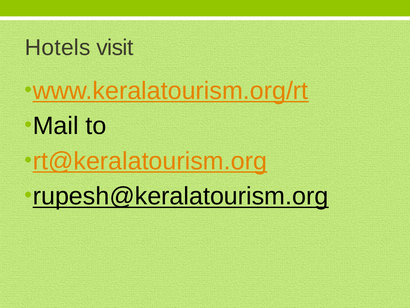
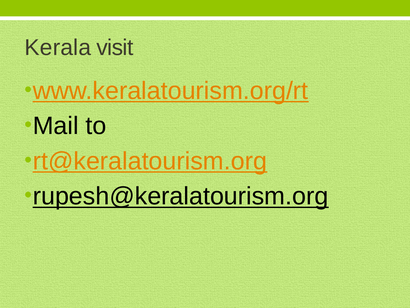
Hotels: Hotels -> Kerala (58, 48)
